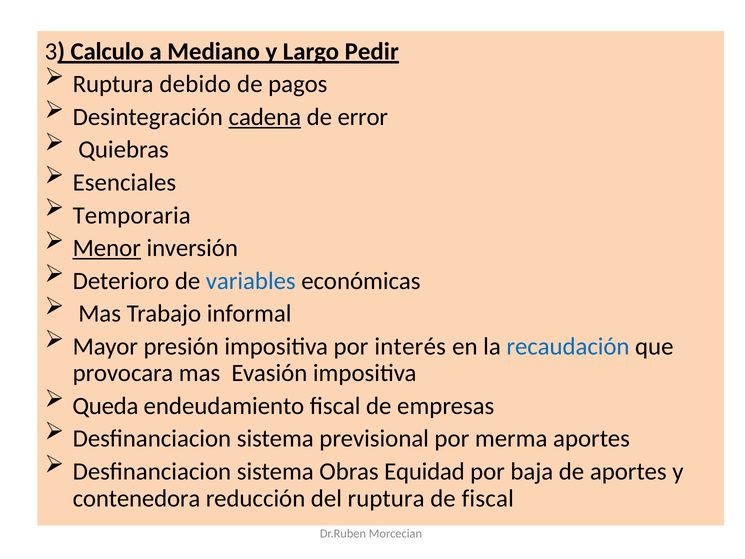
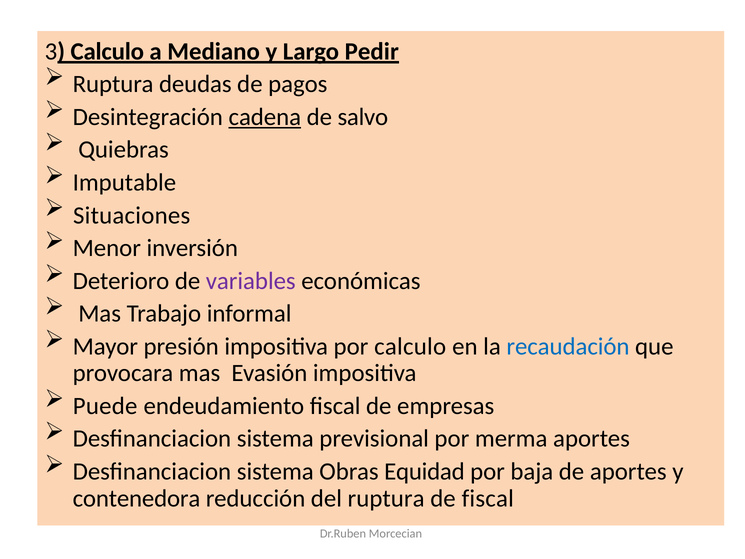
debido: debido -> deudas (195, 84)
error: error -> salvo (363, 117)
Esenciales: Esenciales -> Imputable (124, 182)
Temporaria: Temporaria -> Situaciones (132, 215)
Menor underline: present -> none (107, 248)
variables colour: blue -> purple (251, 281)
por interés: interés -> calculo (410, 346)
Queda: Queda -> Puede (105, 406)
